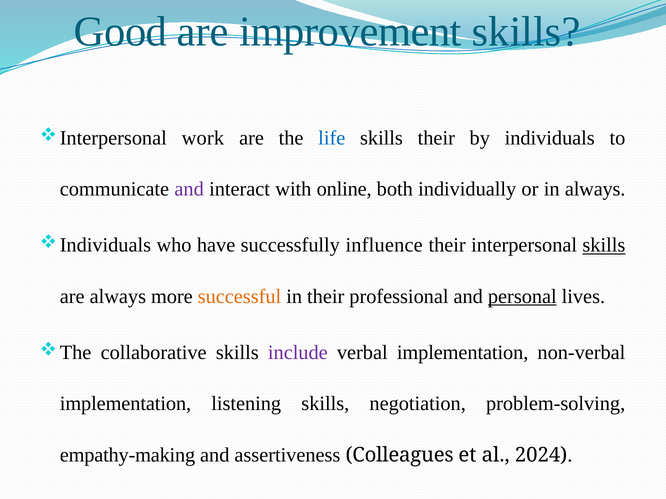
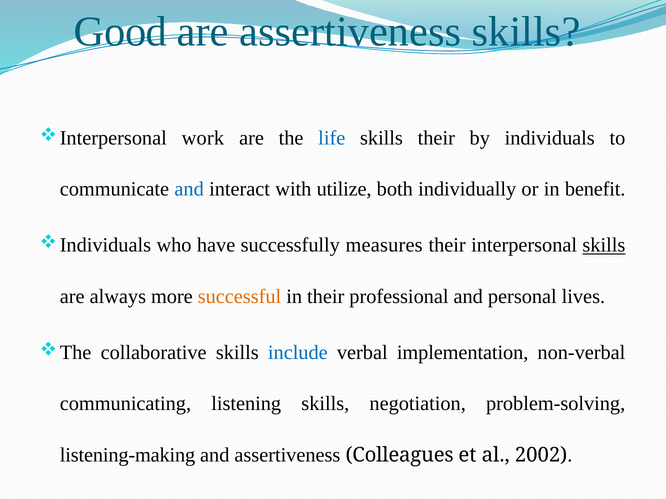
are improvement: improvement -> assertiveness (350, 32)
and colour: purple -> blue (189, 189)
online: online -> utilize (344, 189)
in always: always -> benefit (595, 189)
influence: influence -> measures (384, 245)
personal underline: present -> none (522, 297)
include colour: purple -> blue (298, 353)
implementation: implementation -> communicating (125, 404)
empathy-making: empathy-making -> listening-making (128, 455)
2024: 2024 -> 2002 (541, 455)
